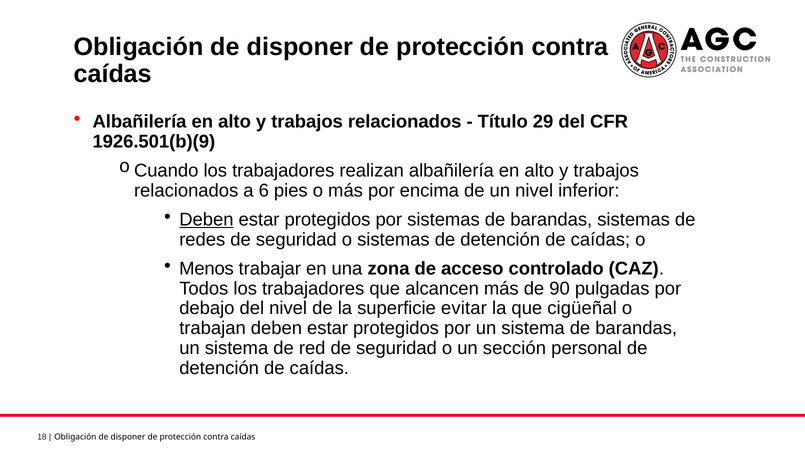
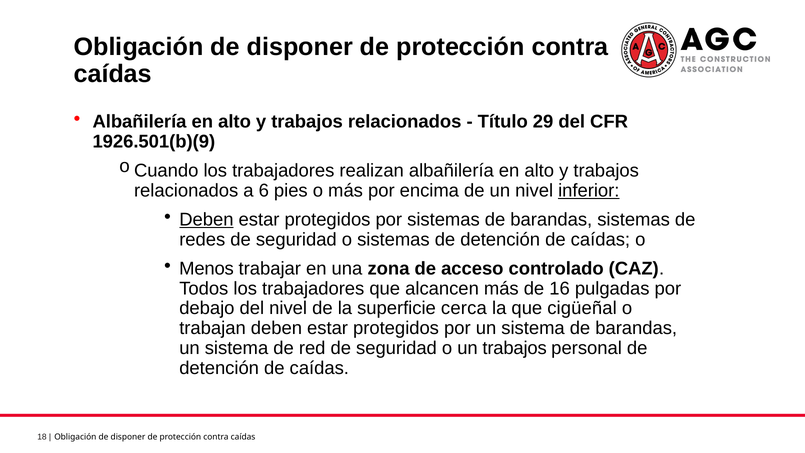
inferior underline: none -> present (589, 191)
90: 90 -> 16 (560, 288)
evitar: evitar -> cerca (464, 308)
un sección: sección -> trabajos (515, 348)
